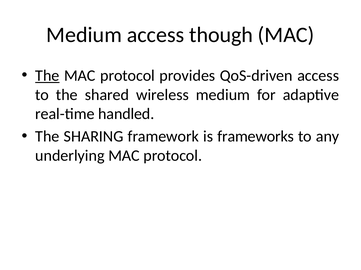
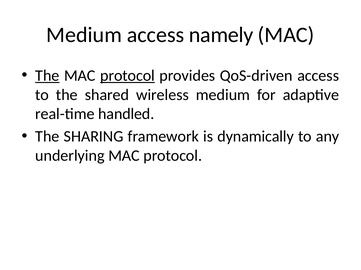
though: though -> namely (221, 35)
protocol underline: none -> present (128, 76)
frameworks: frameworks -> dynamically (256, 137)
